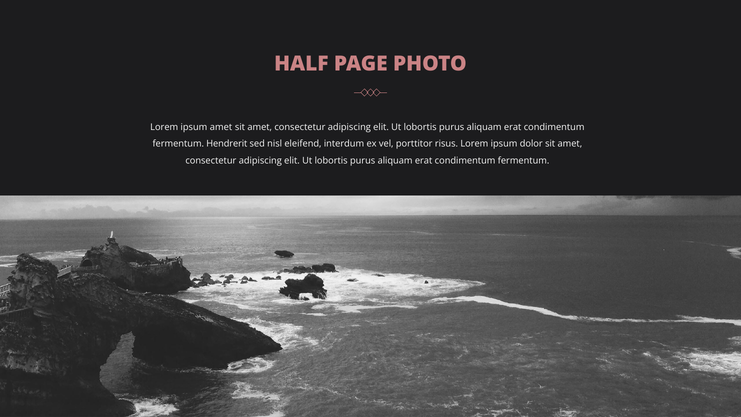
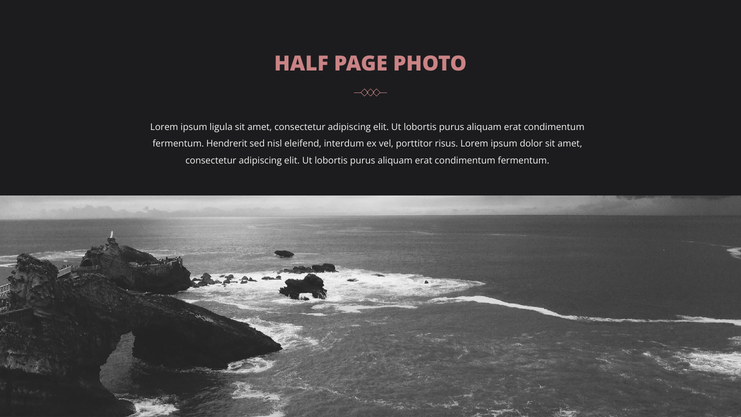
ipsum amet: amet -> ligula (221, 127)
